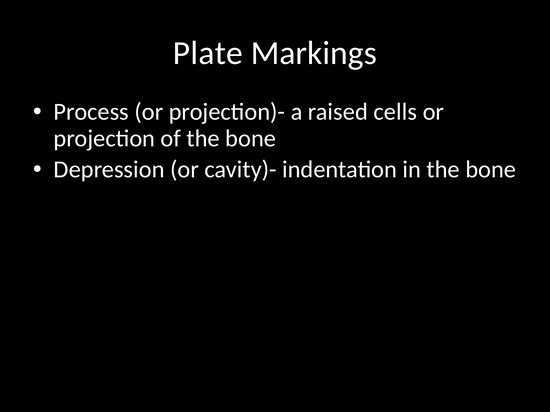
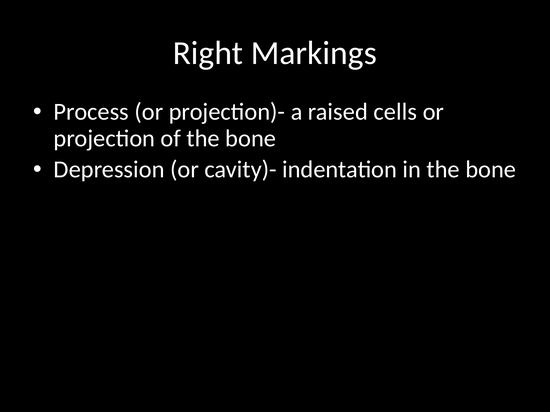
Plate: Plate -> Right (208, 53)
